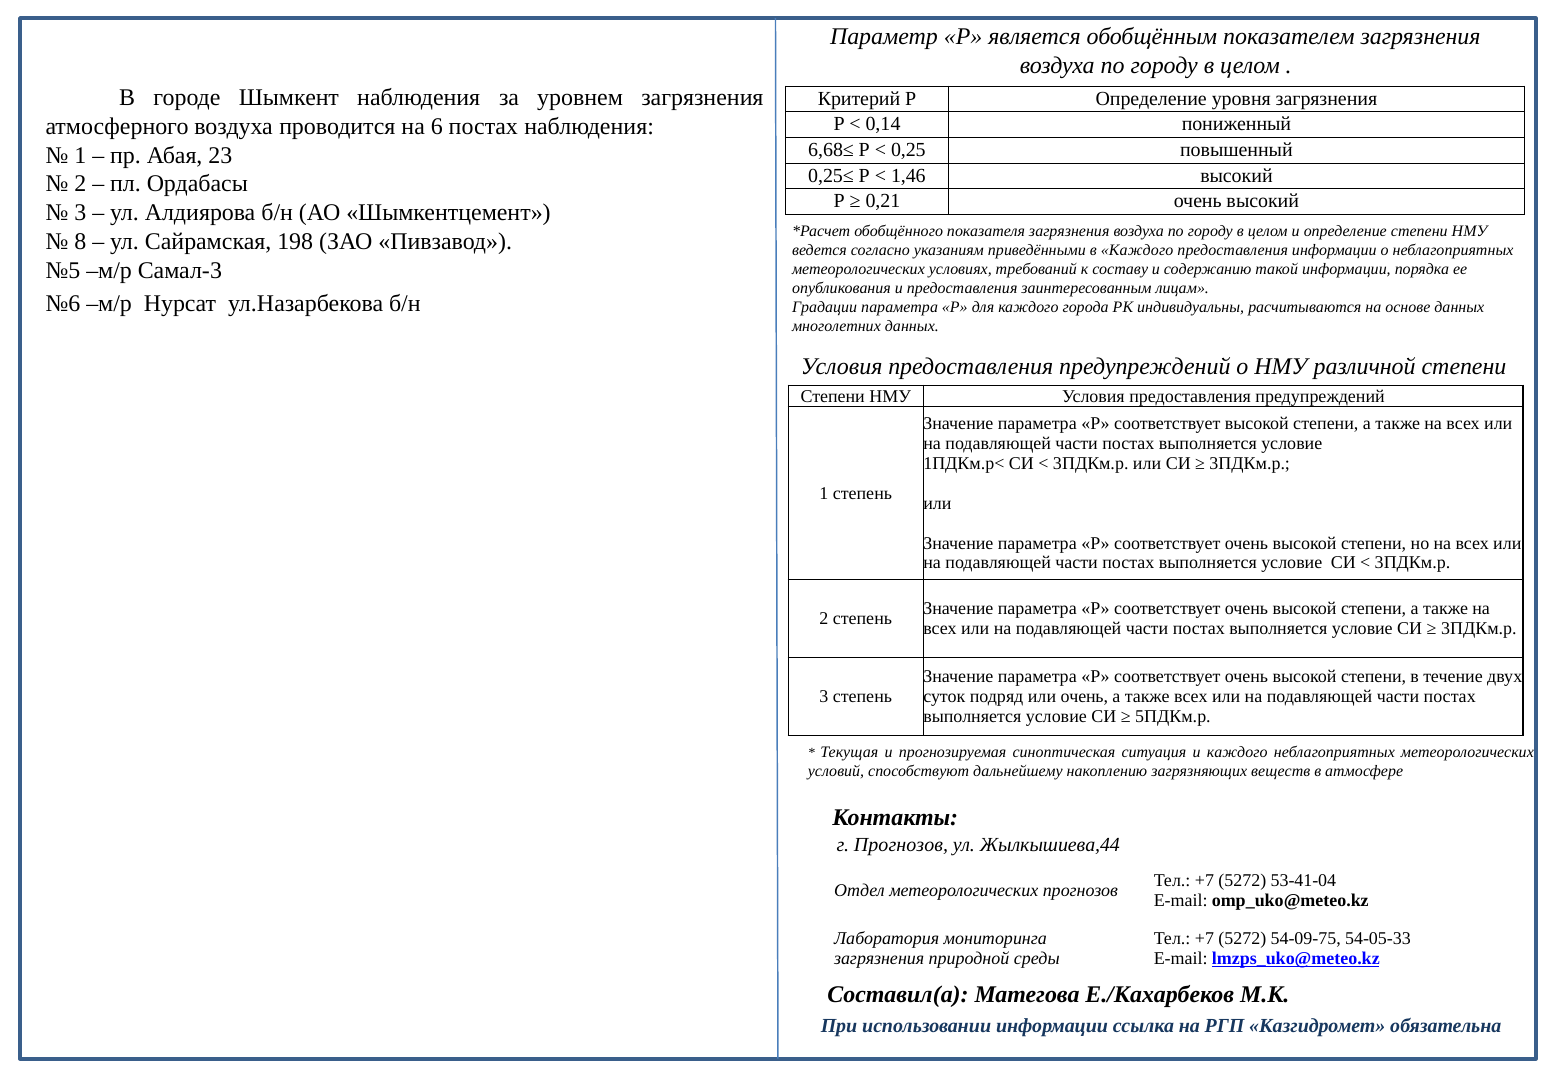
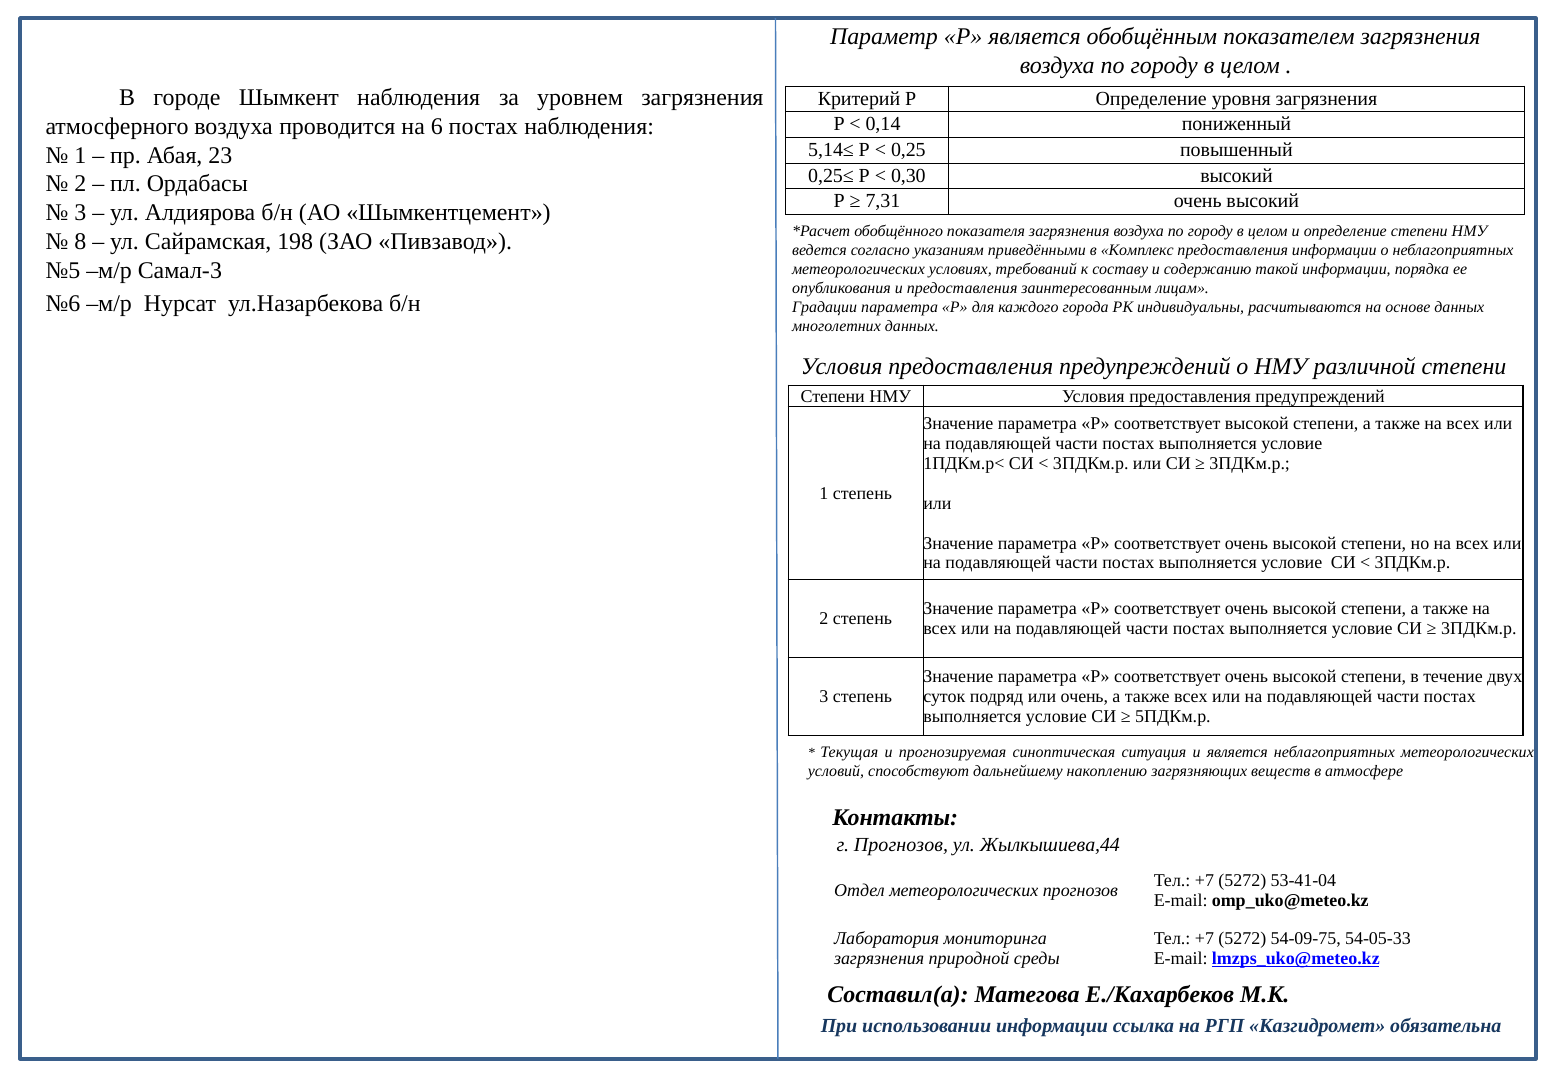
6,68≤: 6,68≤ -> 5,14≤ (831, 150)
1,46: 1,46 -> 0,30 (908, 176)
0,21: 0,21 -> 7,31 (883, 201)
в Каждого: Каждого -> Комплекс (1137, 250)
и каждого: каждого -> является (1237, 753)
